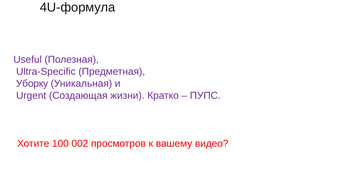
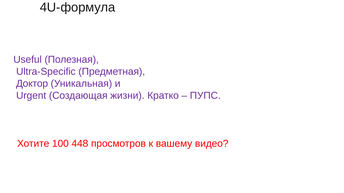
Уборку: Уборку -> Доктор (32, 84)
002: 002 -> 448 (80, 144)
